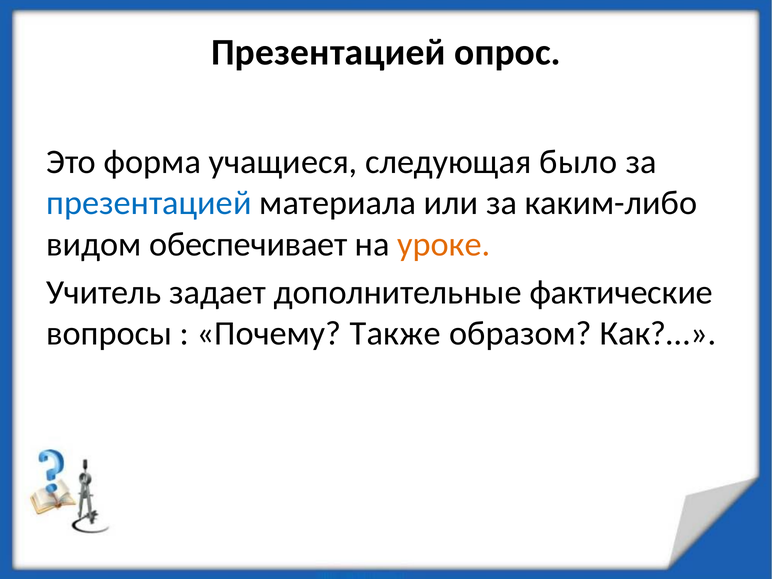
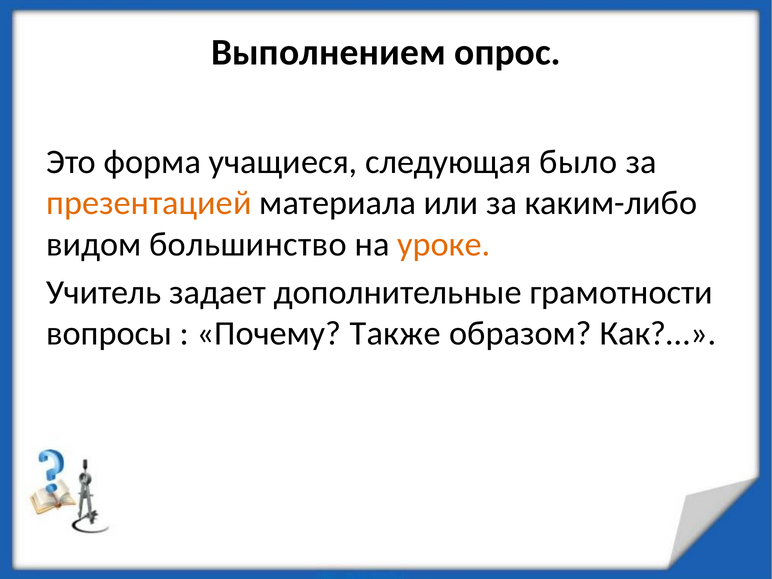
Презентацией: Презентацией -> Выполнением (328, 52)
презентацией colour: blue -> orange (149, 203)
обеспечивает: обеспечивает -> большинство (248, 244)
фактические: фактические -> грамотности (621, 292)
